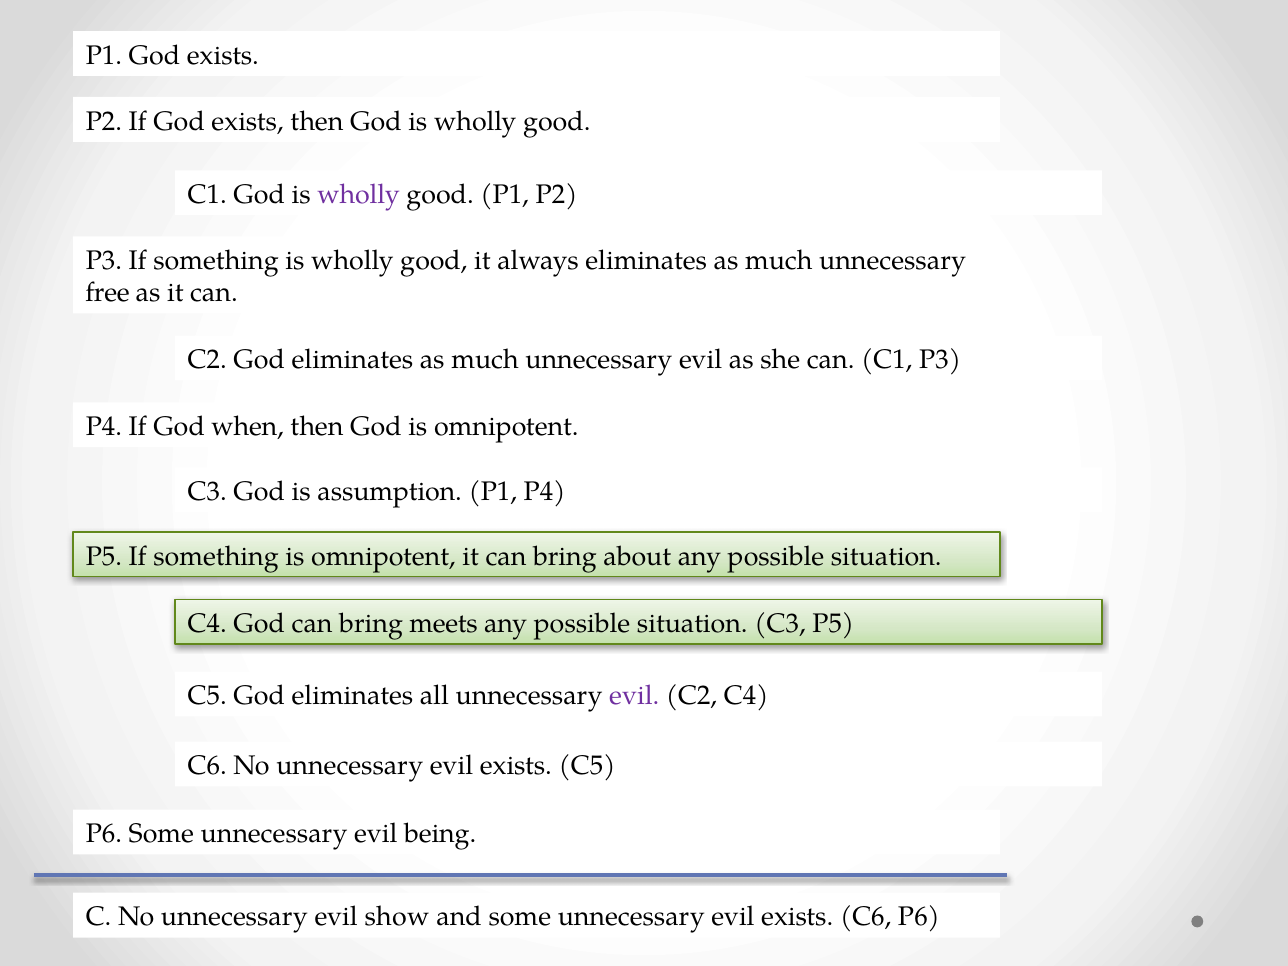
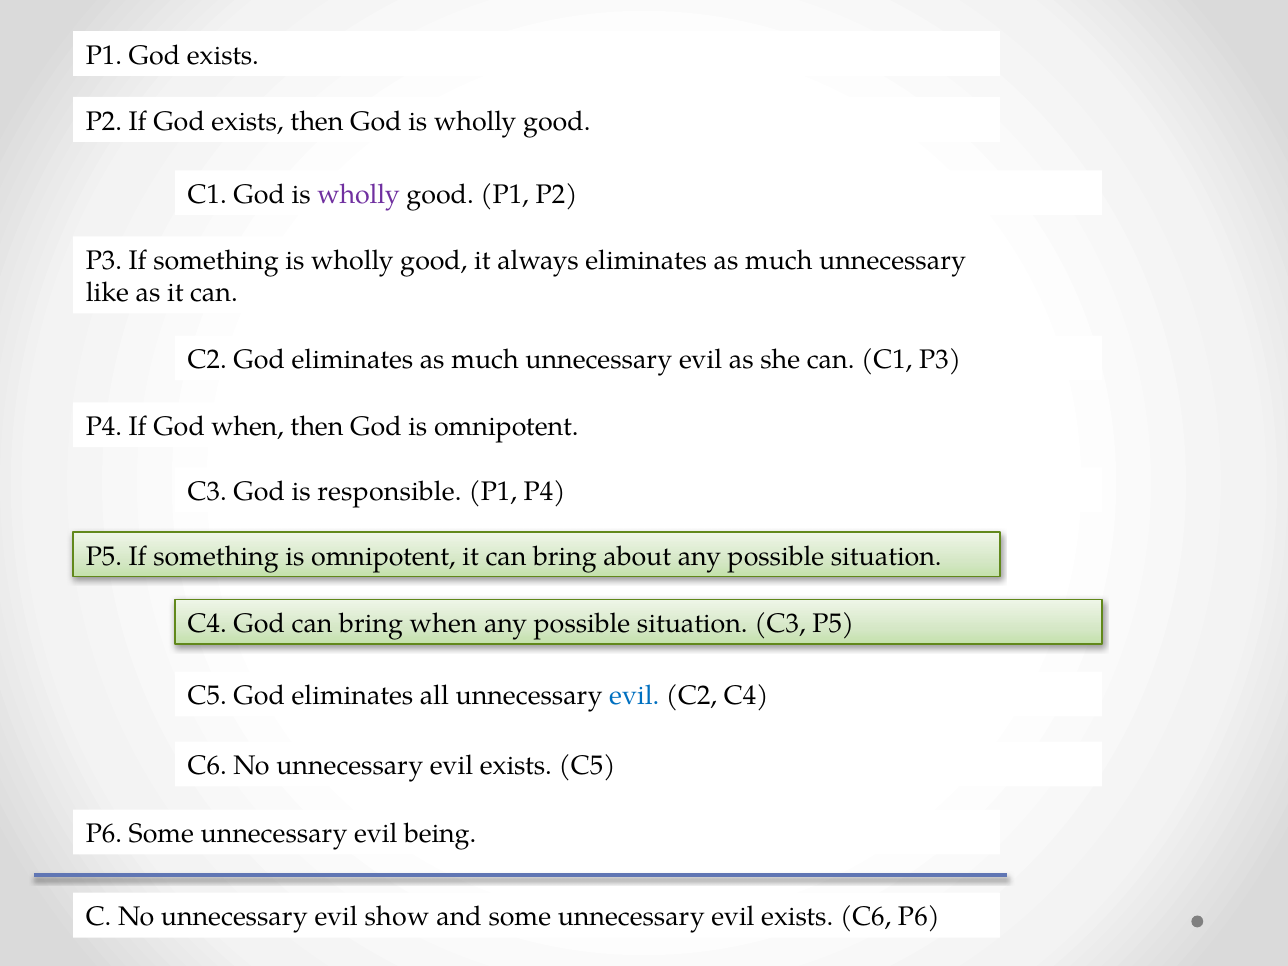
free: free -> like (107, 293)
assumption: assumption -> responsible (390, 492)
bring meets: meets -> when (443, 624)
evil colour: purple -> blue (634, 696)
